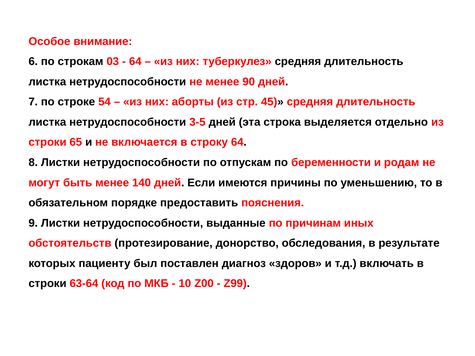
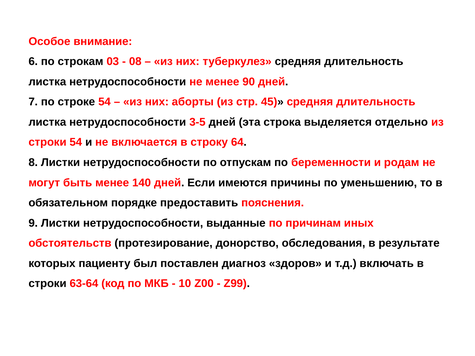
64: 64 -> 08 (135, 62)
строки 65: 65 -> 54 (76, 142)
